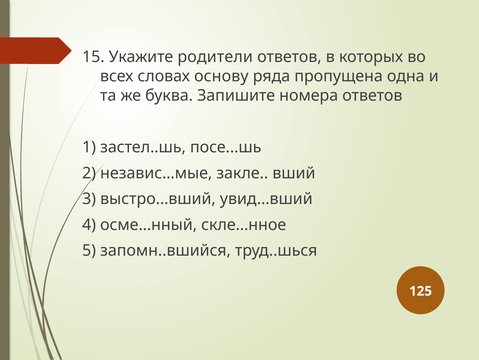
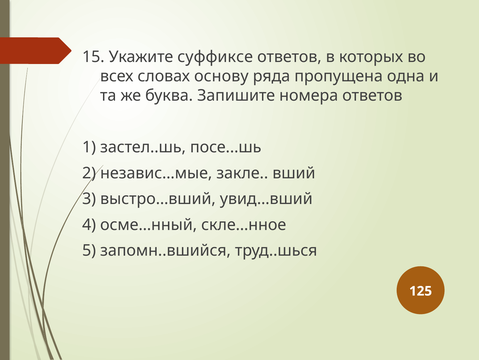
родители: родители -> суффиксе (215, 57)
